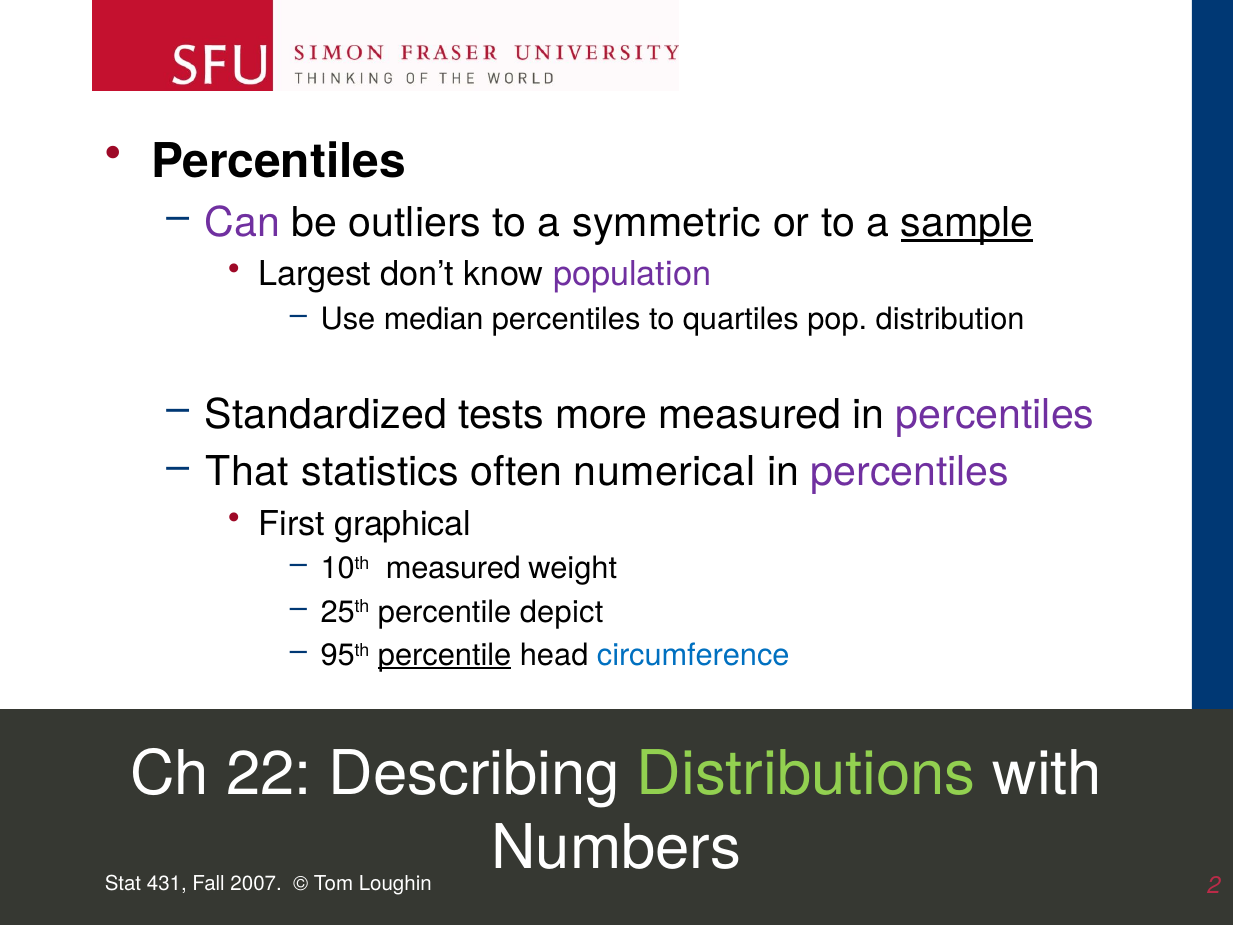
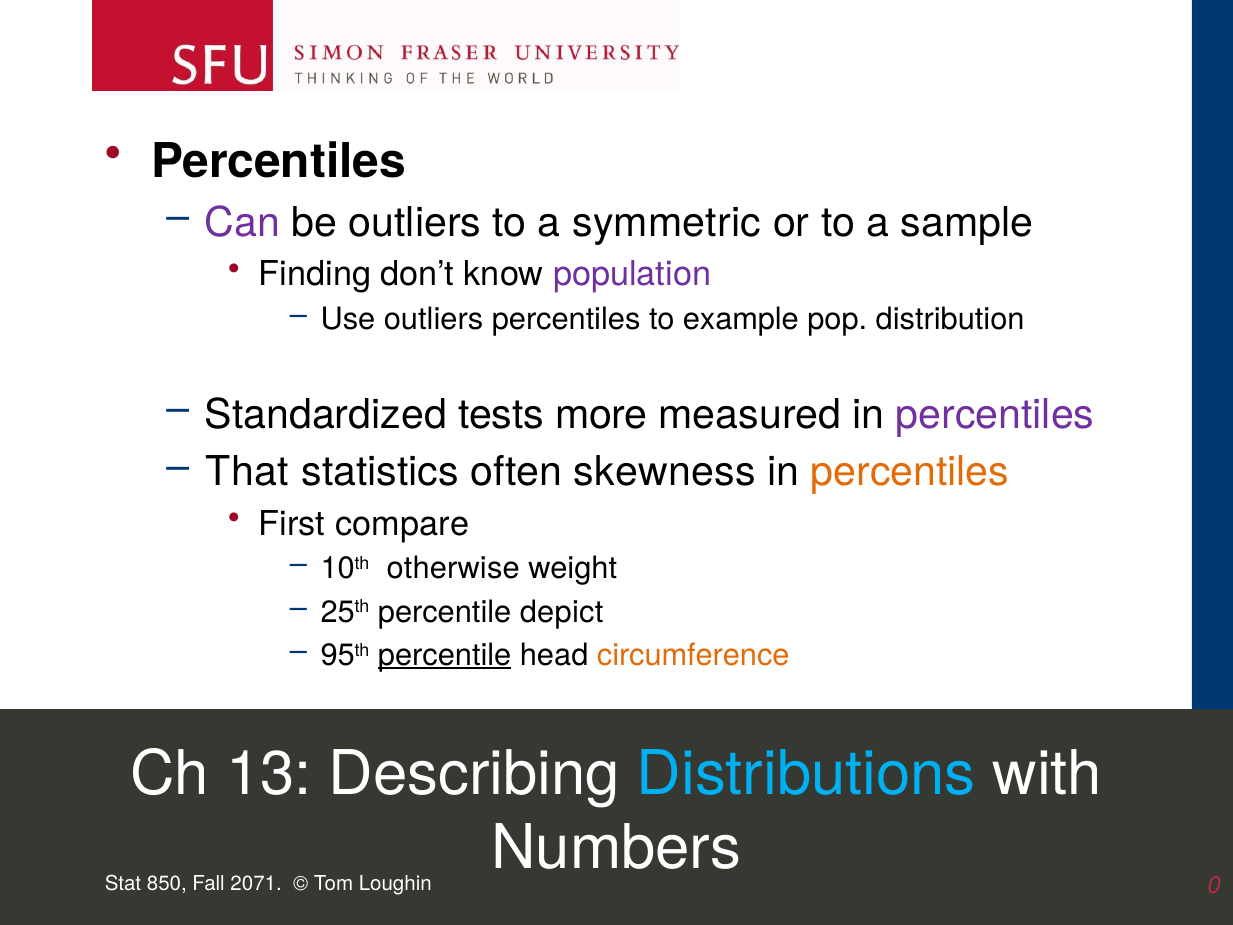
sample underline: present -> none (967, 223)
Largest: Largest -> Finding (315, 274)
Use median: median -> outliers (434, 319)
quartiles: quartiles -> example (741, 319)
numerical: numerical -> skewness (665, 472)
percentiles colour: purple -> orange (910, 472)
graphical: graphical -> compare (402, 524)
10th measured: measured -> otherwise (453, 569)
circumference colour: blue -> orange (693, 655)
22: 22 -> 13 (269, 774)
Distributions colour: light green -> light blue (806, 774)
431: 431 -> 850 (167, 883)
2007: 2007 -> 2071 (256, 883)
2: 2 -> 0 (1214, 885)
